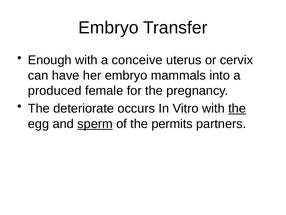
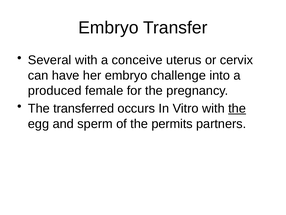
Enough: Enough -> Several (50, 60)
mammals: mammals -> challenge (178, 75)
deteriorate: deteriorate -> transferred (84, 108)
sperm underline: present -> none (95, 124)
